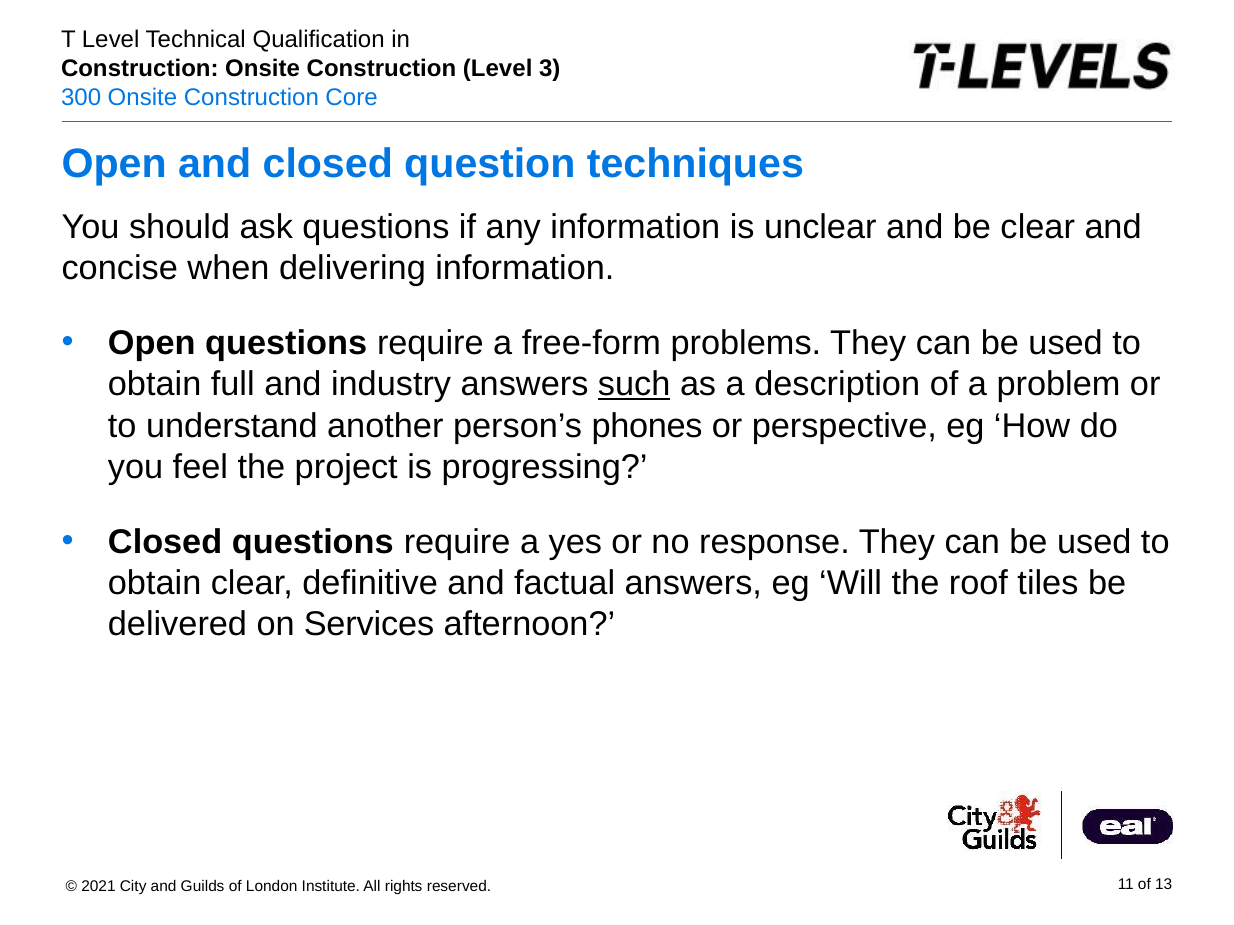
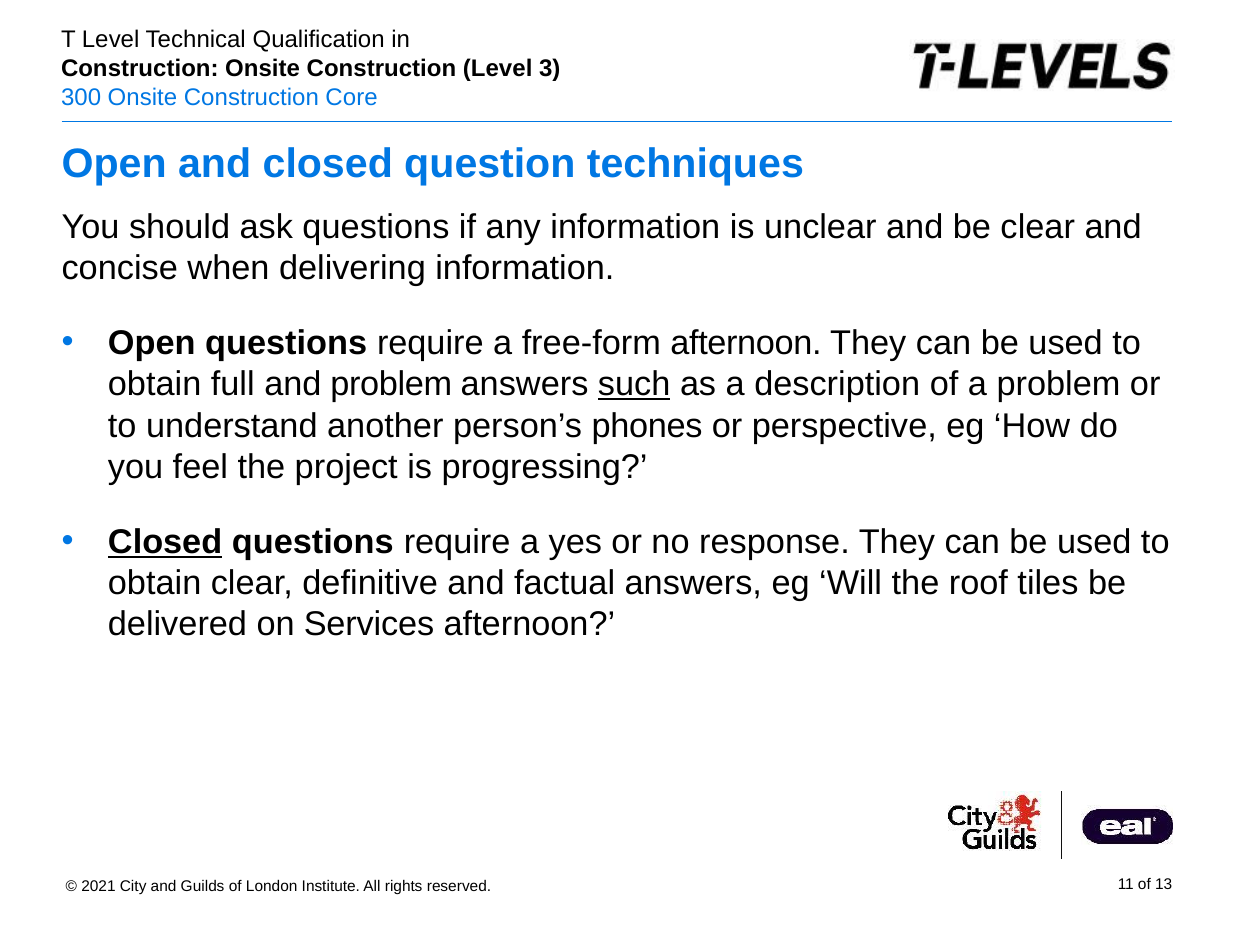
free-form problems: problems -> afternoon (746, 344)
and industry: industry -> problem (391, 385)
Closed underline: none -> present (165, 543)
